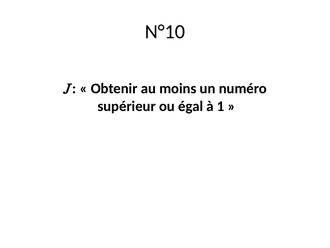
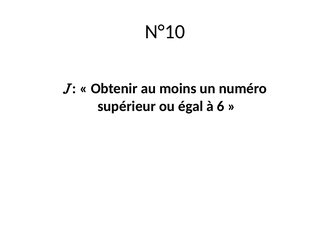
1: 1 -> 6 (221, 106)
